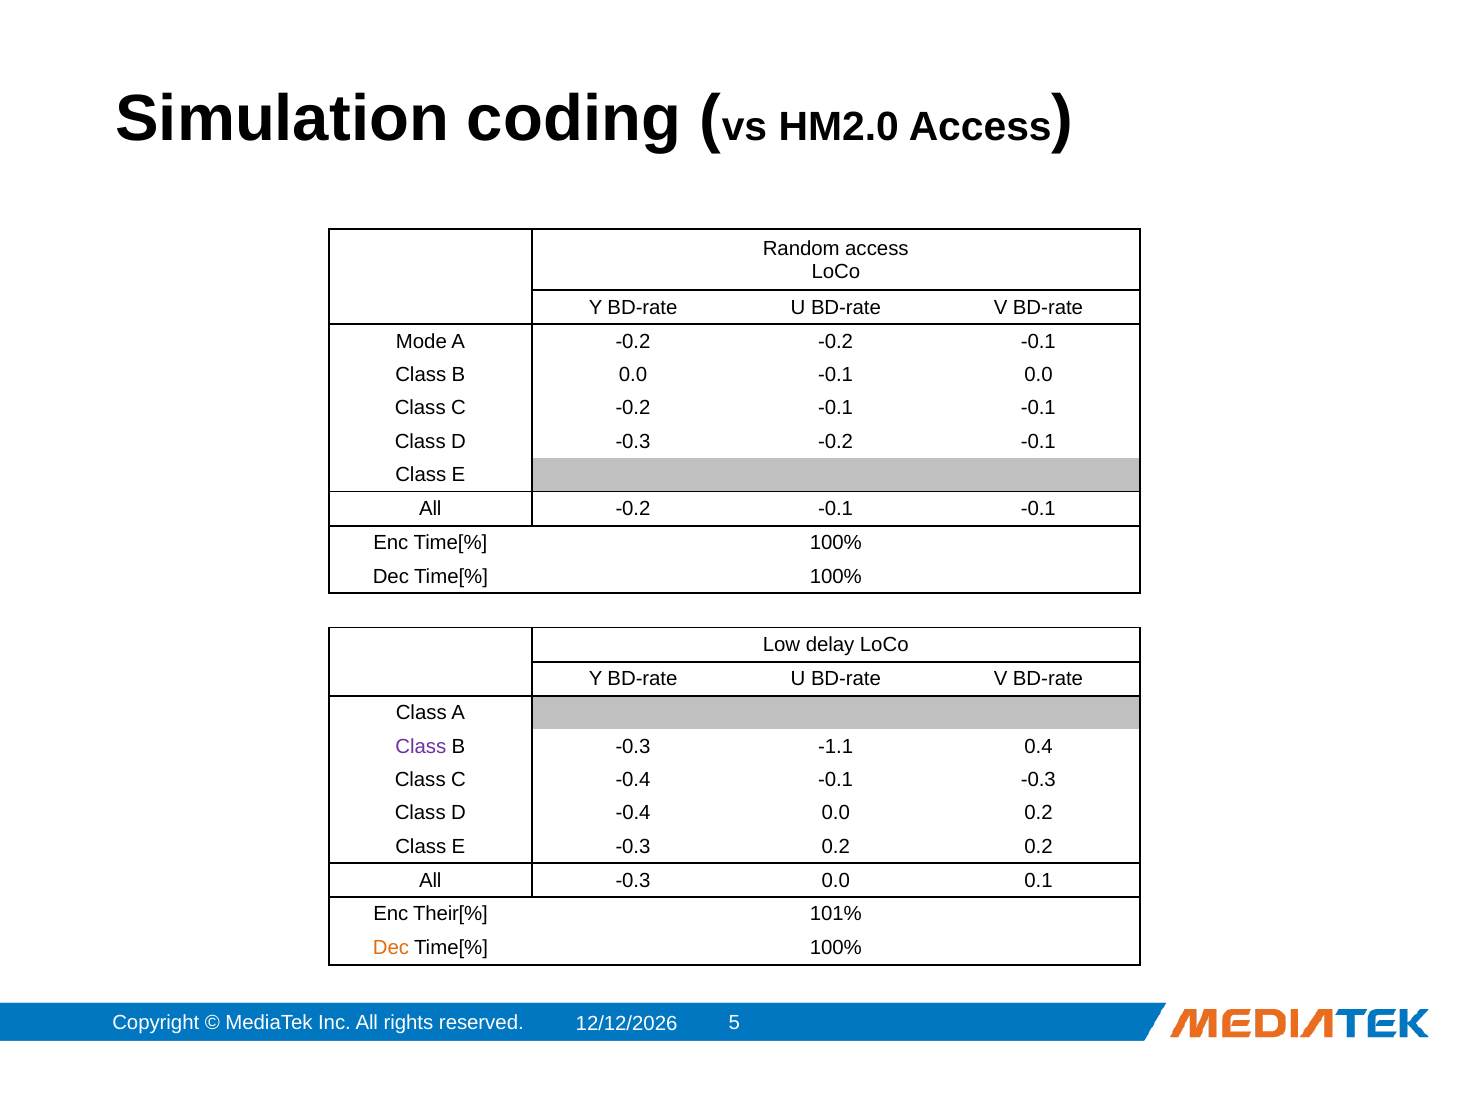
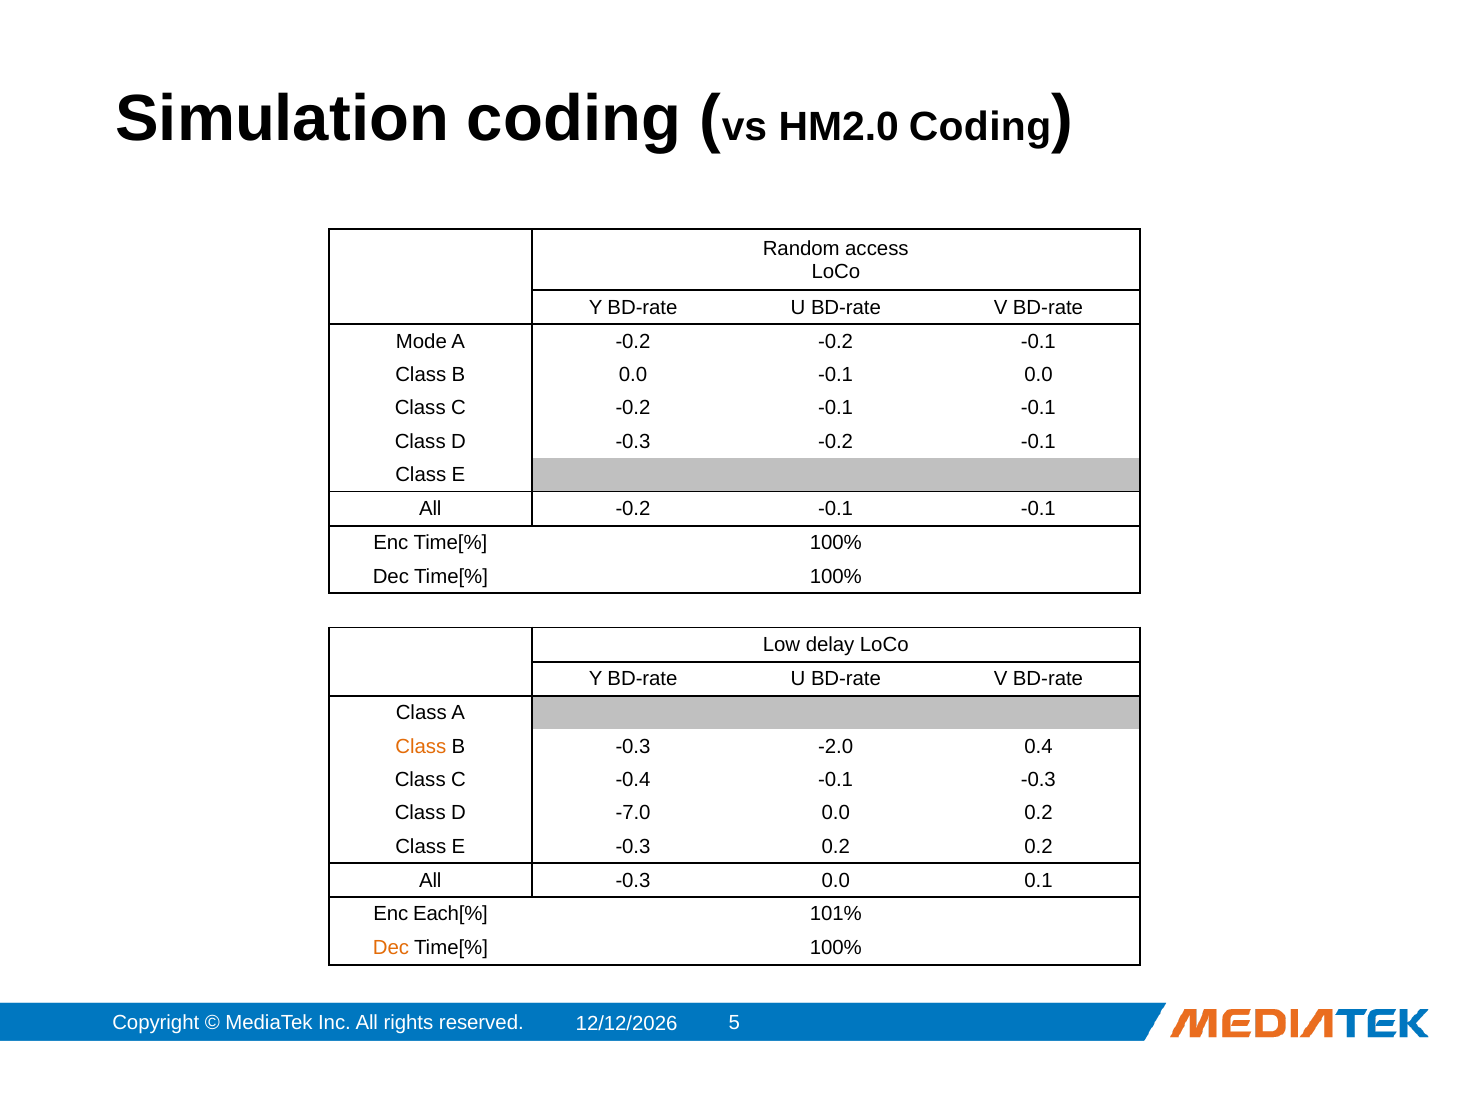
HM2.0 Access: Access -> Coding (980, 127)
Class colour: purple -> orange (421, 746)
-1.1: -1.1 -> -2.0 (836, 746)
D -0.4: -0.4 -> -7.0 (633, 813)
Their[%: Their[% -> Each[% (450, 914)
